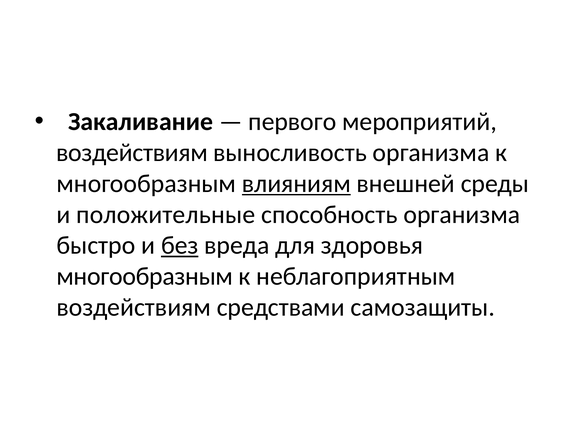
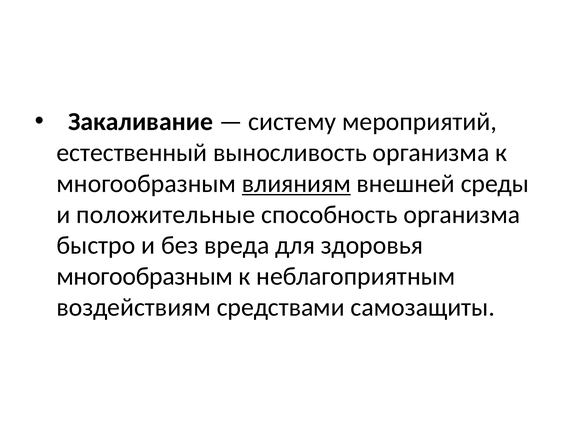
первого: первого -> систему (292, 122)
воздействиям: воздействиям -> естественный (132, 153)
без underline: present -> none (180, 245)
